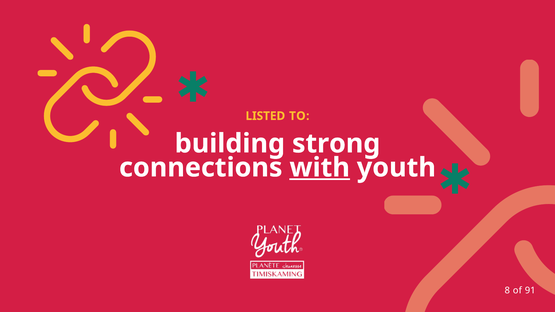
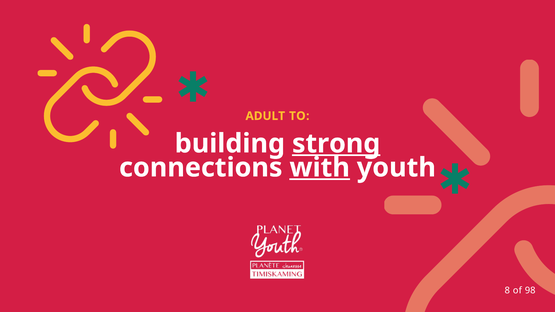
LISTED: LISTED -> ADULT (265, 116)
strong underline: none -> present (336, 144)
91: 91 -> 98 (530, 291)
